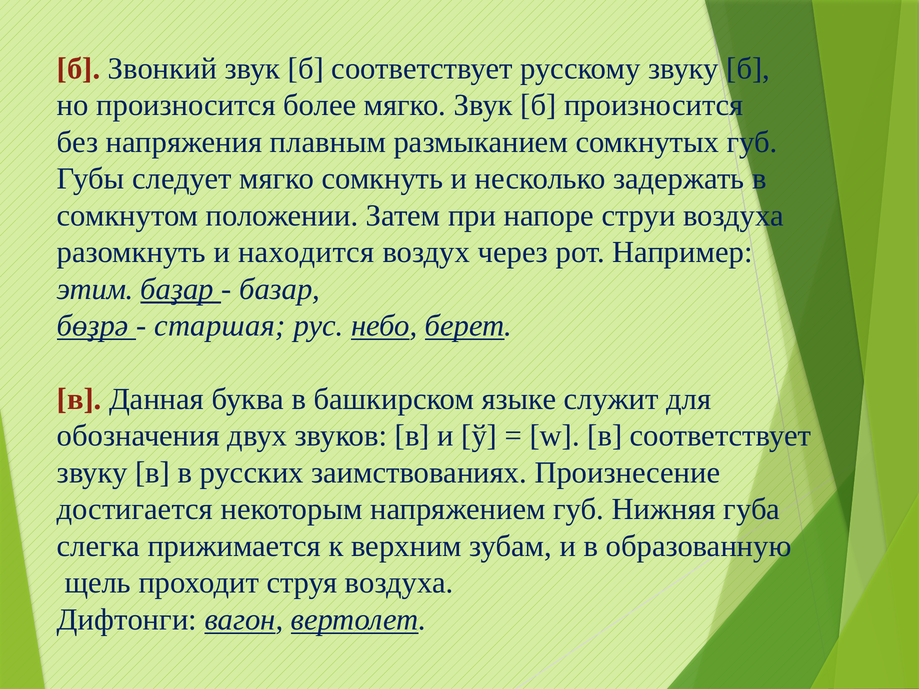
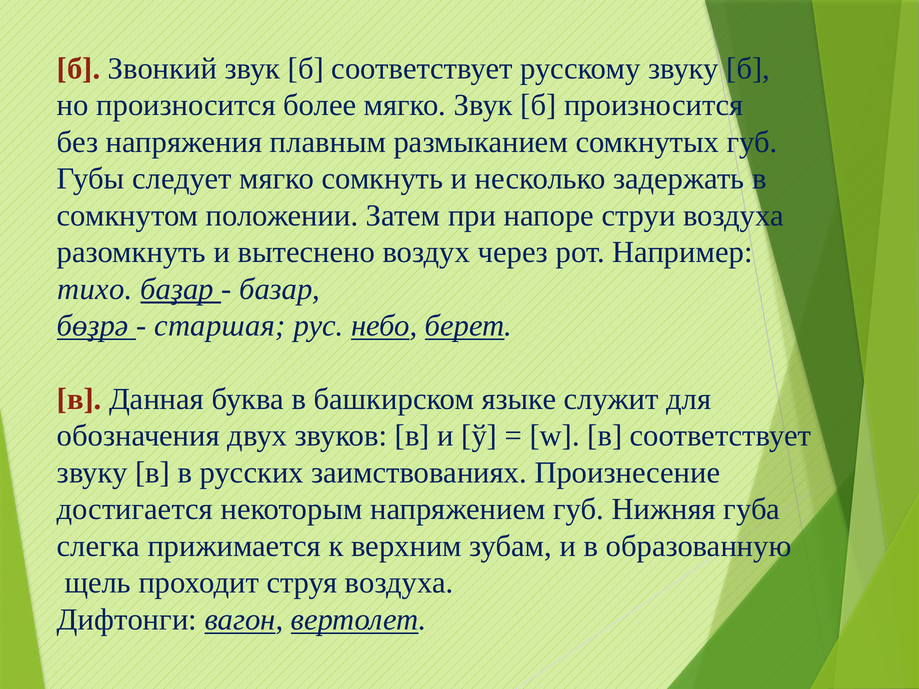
находится: находится -> вытеснено (306, 252)
этим: этим -> тихо (95, 289)
